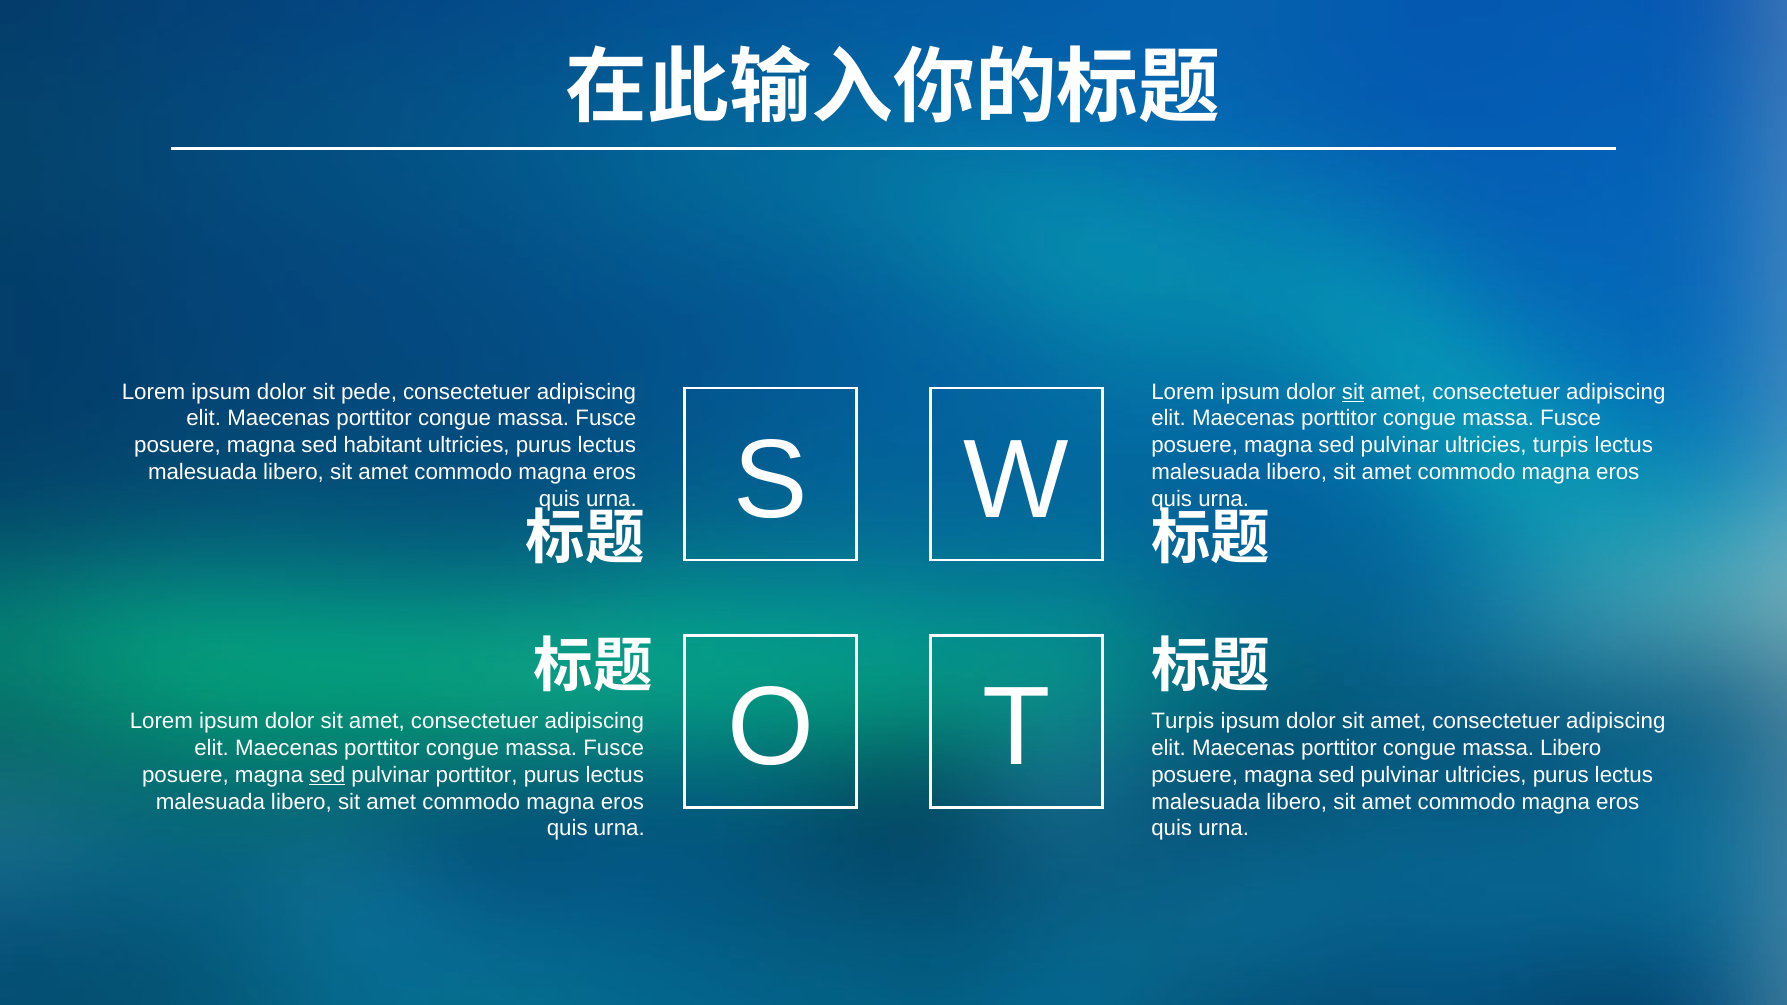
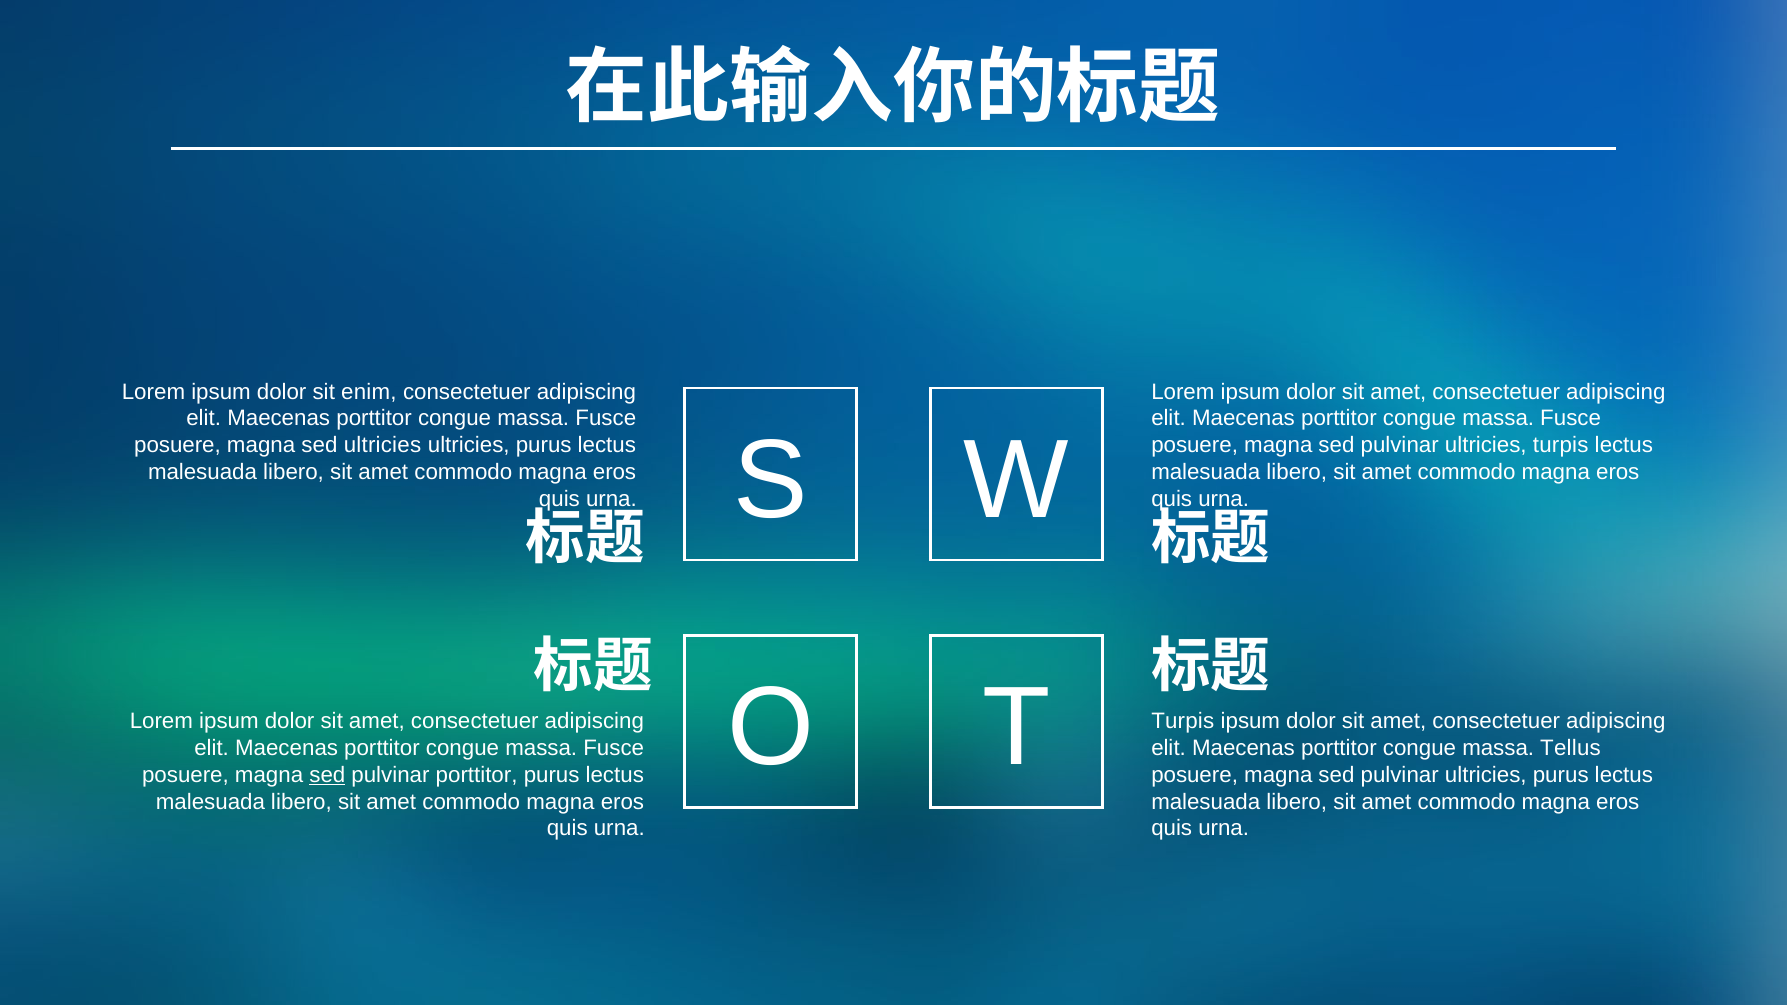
pede: pede -> enim (369, 392)
sit underline: present -> none (1353, 392)
sed habitant: habitant -> ultricies (382, 445)
massa Libero: Libero -> Tellus (1571, 748)
